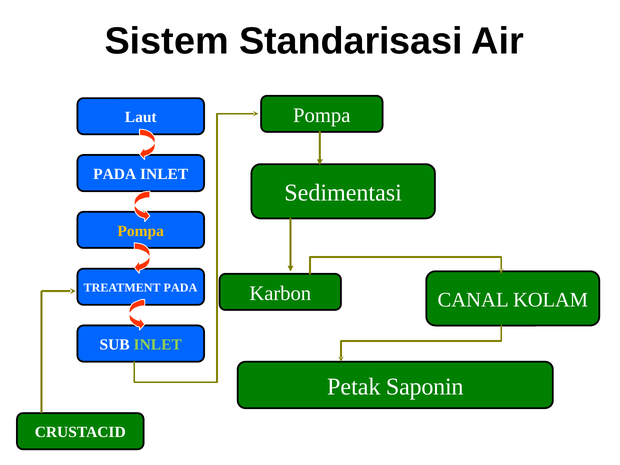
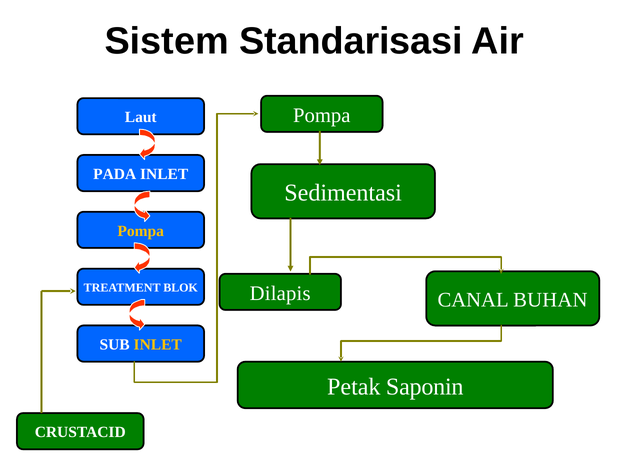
TREATMENT PADA: PADA -> BLOK (181, 288)
Karbon: Karbon -> Dilapis (280, 293)
KOLAM: KOLAM -> BUHAN (550, 300)
INLET colour: light green -> yellow (158, 345)
